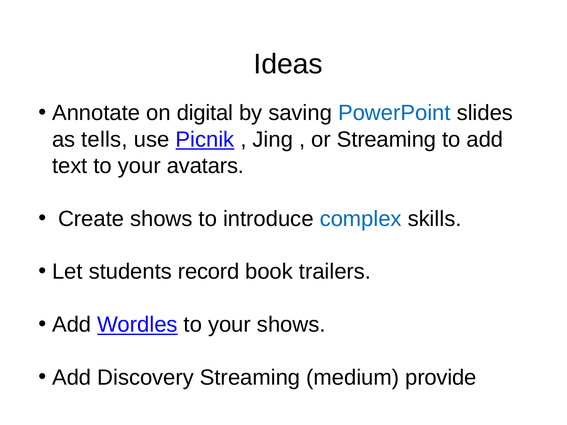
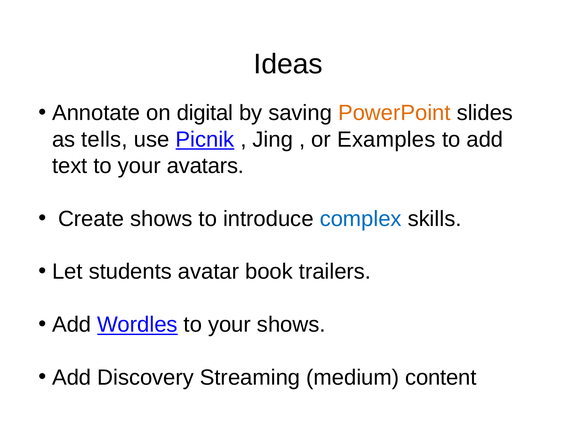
PowerPoint colour: blue -> orange (394, 113)
or Streaming: Streaming -> Examples (386, 139)
record: record -> avatar (209, 272)
provide: provide -> content (441, 378)
